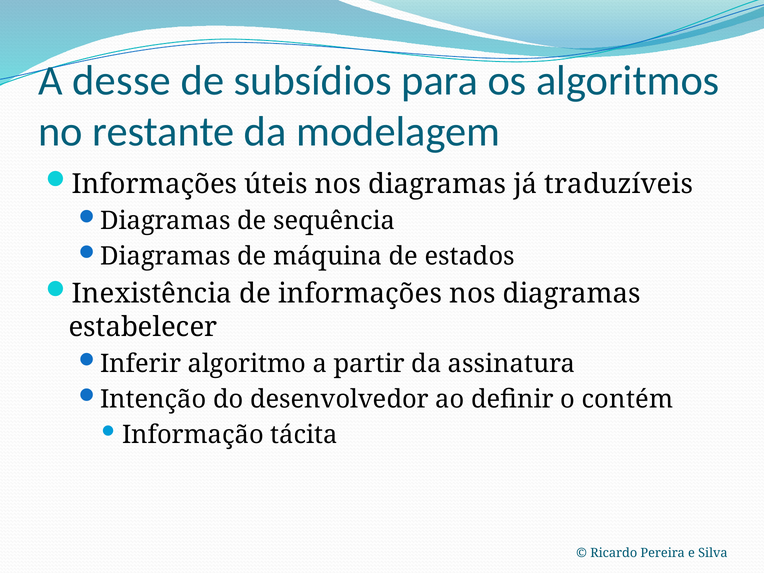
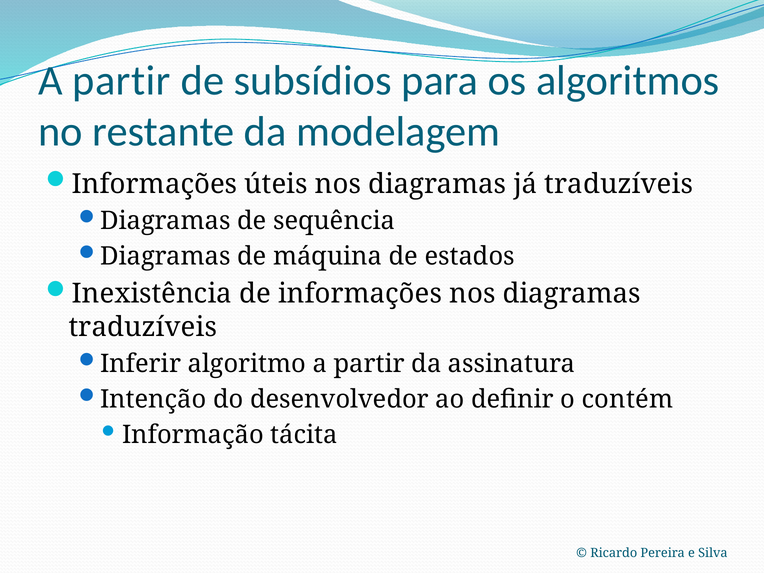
desse: desse -> partir (122, 81)
estabelecer: estabelecer -> traduzíveis (143, 327)
